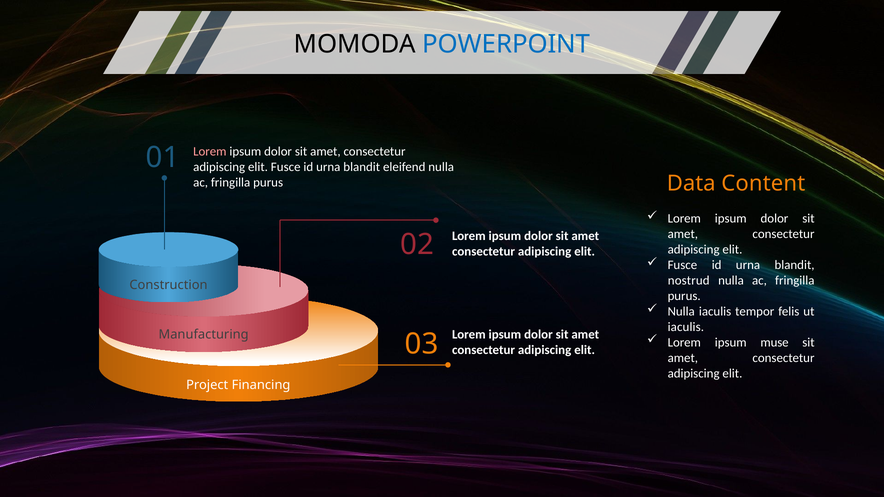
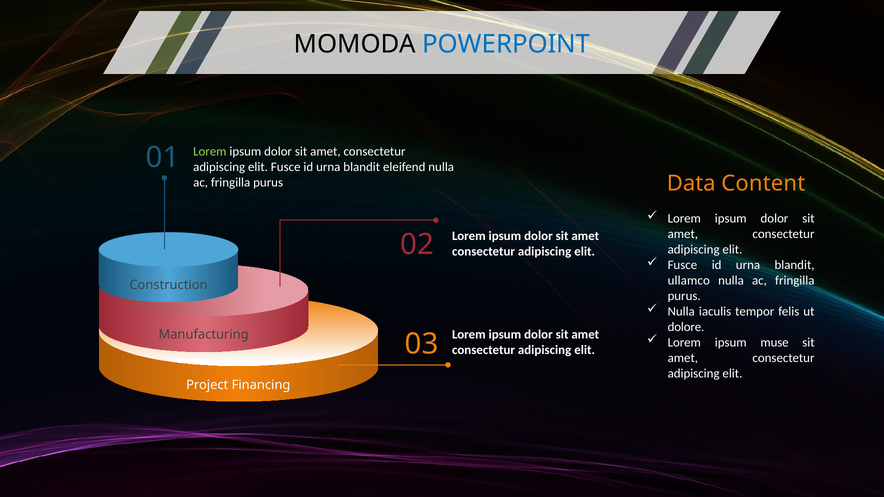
Lorem colour: pink -> light green (210, 152)
nostrud: nostrud -> ullamco (689, 281)
iaculis: iaculis -> dolore (686, 327)
